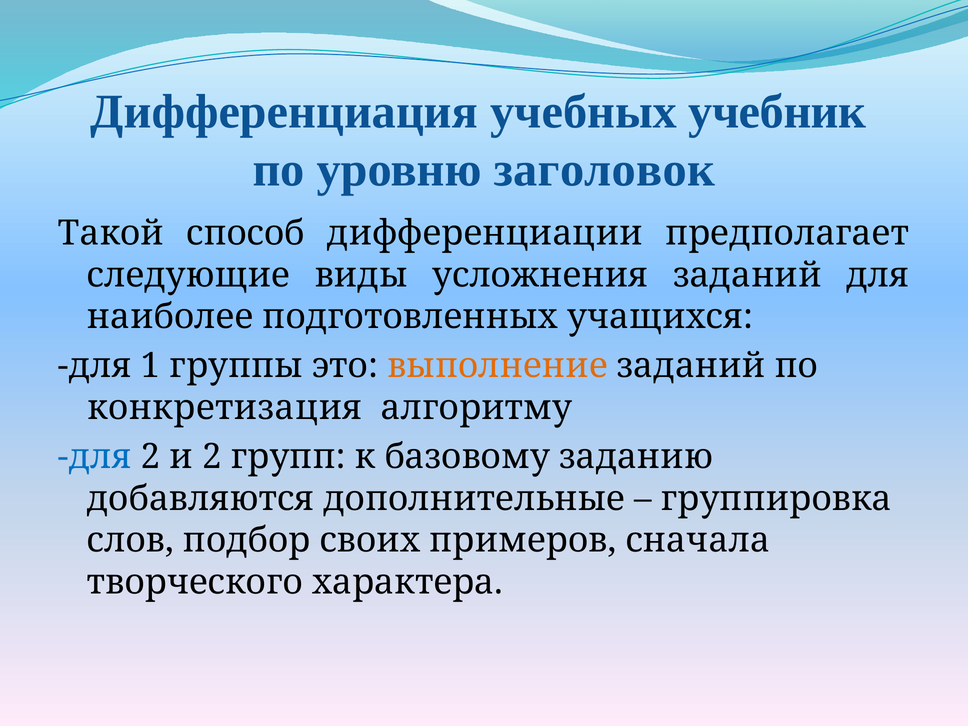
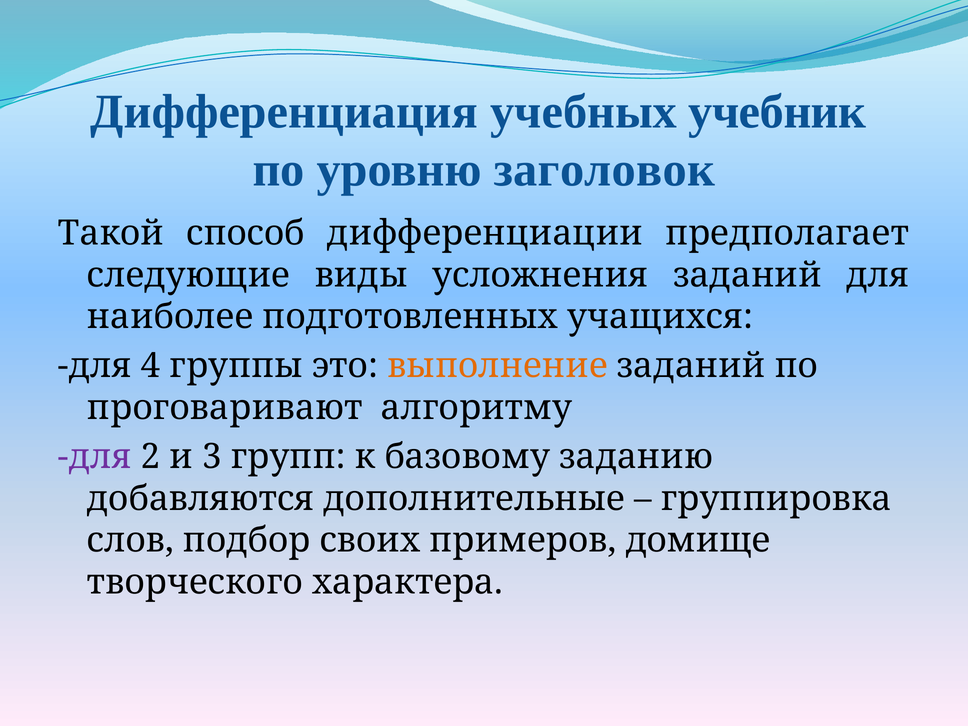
1: 1 -> 4 (151, 366)
конкретизация: конкретизация -> проговаривают (225, 408)
для colour: blue -> purple (95, 457)
и 2: 2 -> 3 (212, 457)
сначала: сначала -> домище (698, 540)
